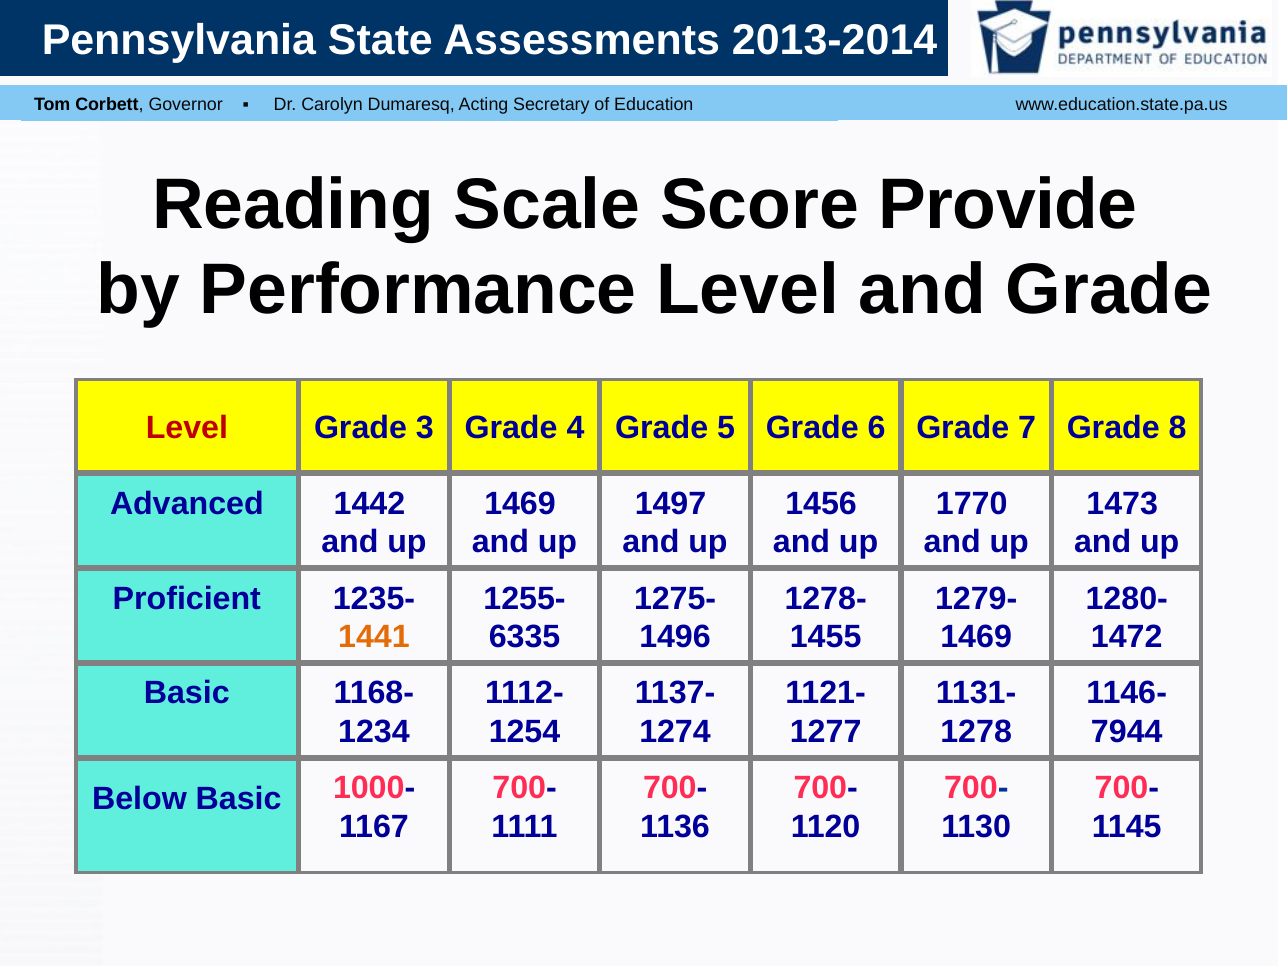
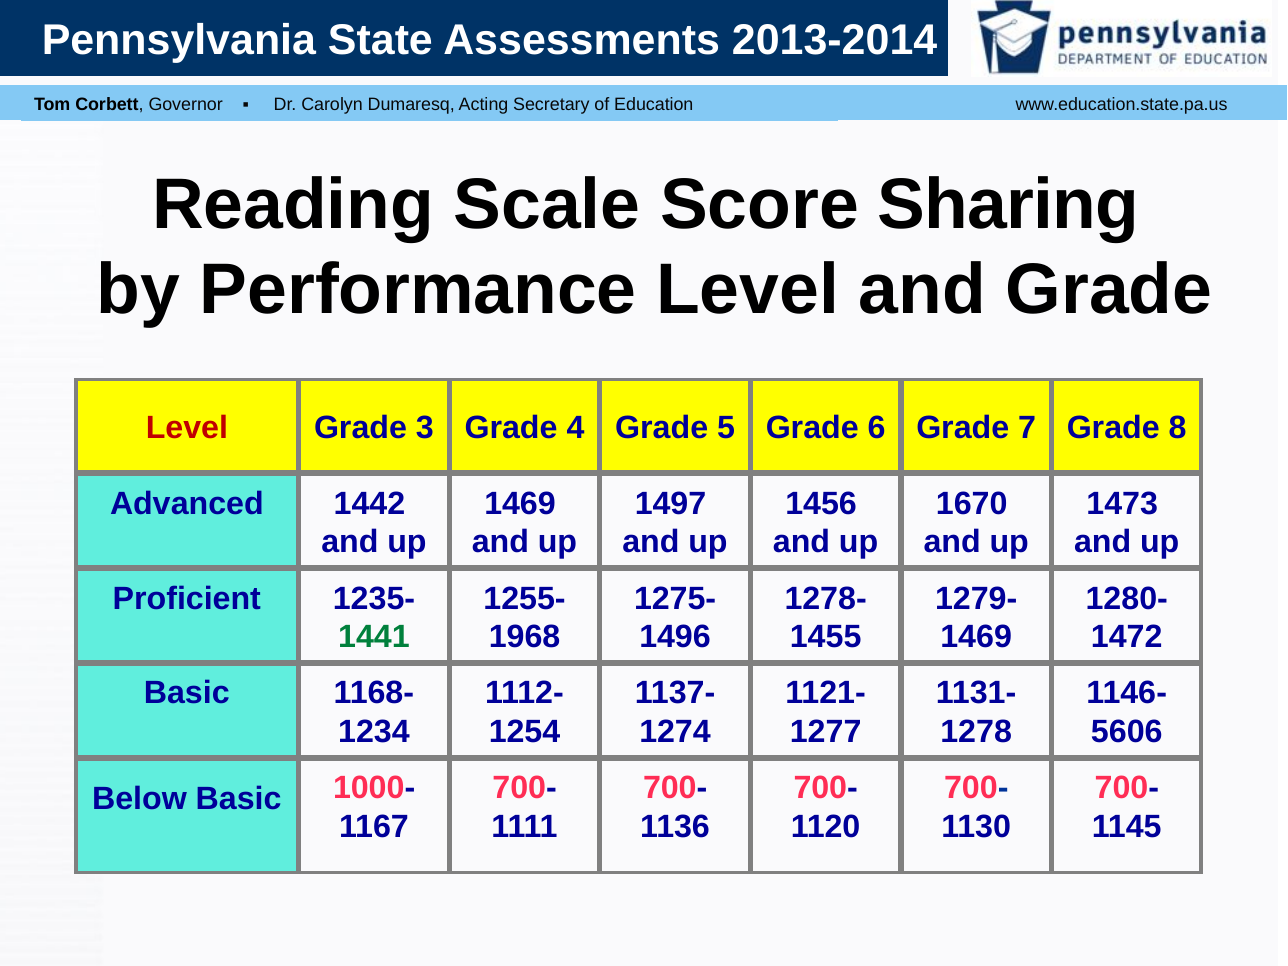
Provide: Provide -> Sharing (1008, 204)
1770: 1770 -> 1670 (972, 504)
1441 colour: orange -> green (374, 637)
6335: 6335 -> 1968 (525, 637)
7944: 7944 -> 5606 (1127, 732)
